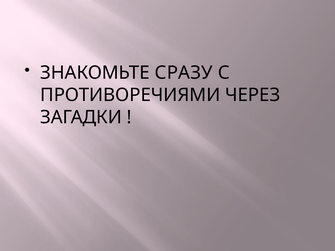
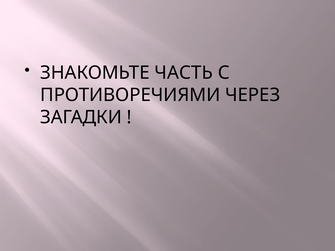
СРАЗУ: СРАЗУ -> ЧАСТЬ (184, 73)
